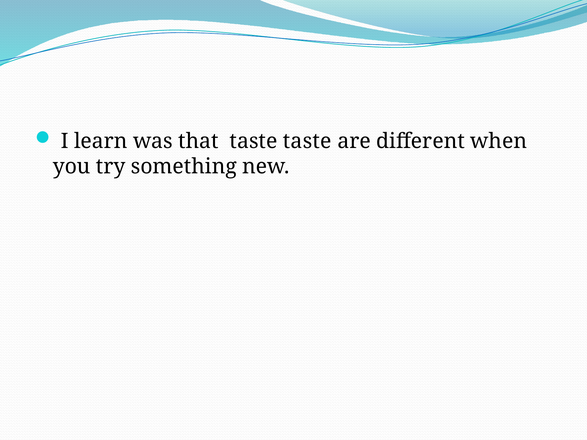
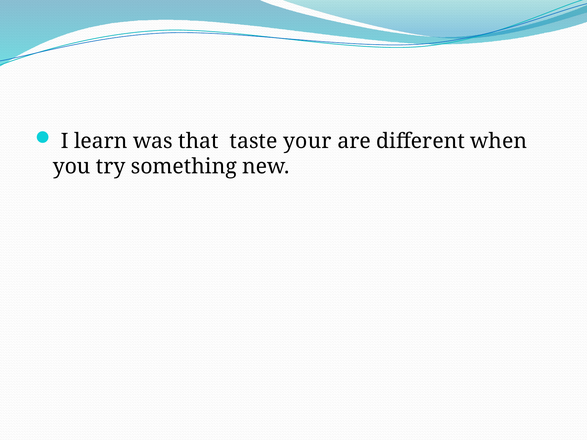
taste taste: taste -> your (307, 141)
